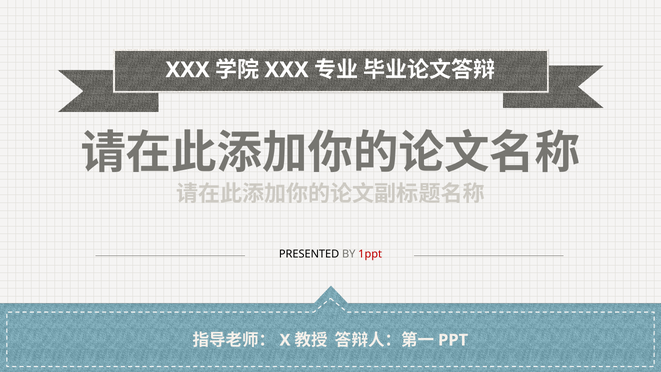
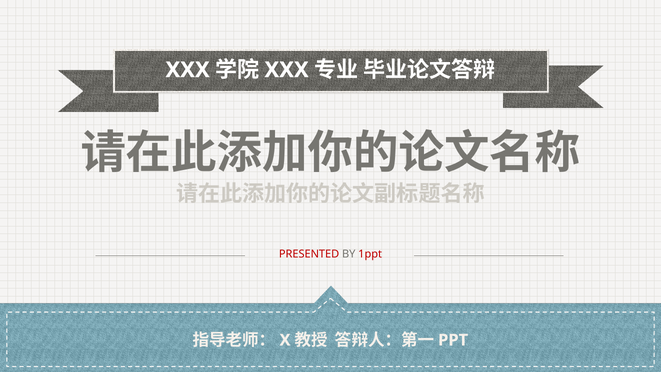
PRESENTED colour: black -> red (309, 254)
